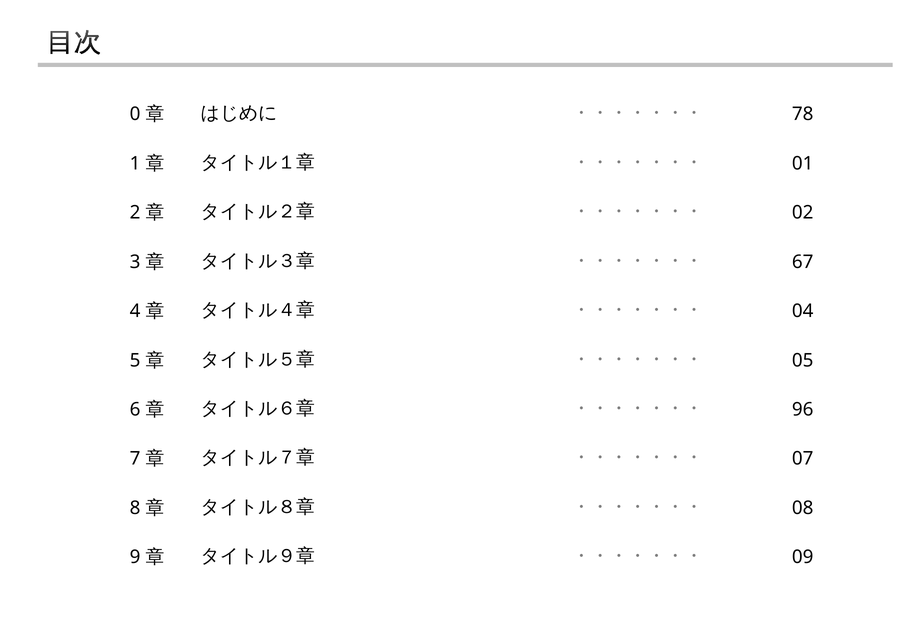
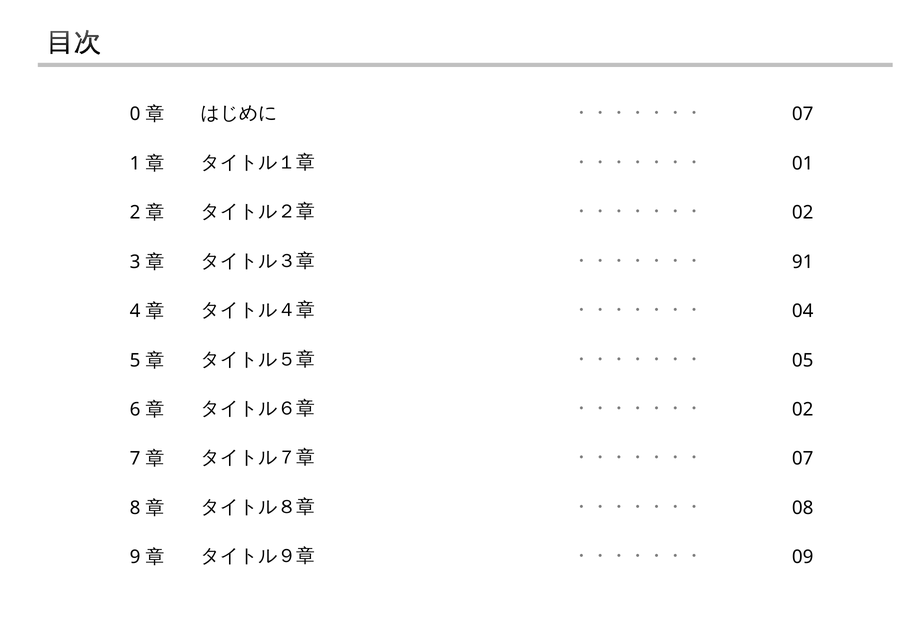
78: 78 -> 07 (803, 114)
67: 67 -> 91 (803, 262)
96: 96 -> 02 (803, 409)
